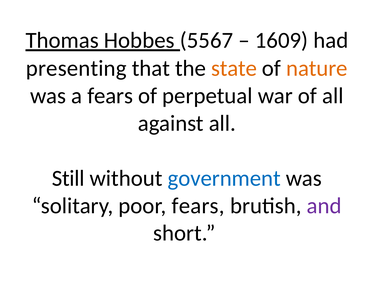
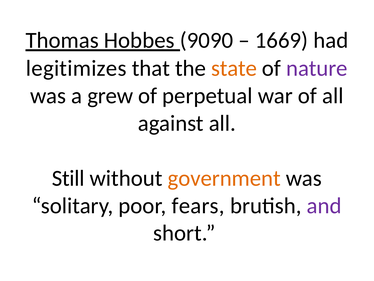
5567: 5567 -> 9090 (207, 40)
1609: 1609 -> 1669 (281, 40)
presenting: presenting -> legitimizes (76, 68)
nature colour: orange -> purple (317, 68)
a fears: fears -> grew (110, 96)
government colour: blue -> orange (224, 178)
